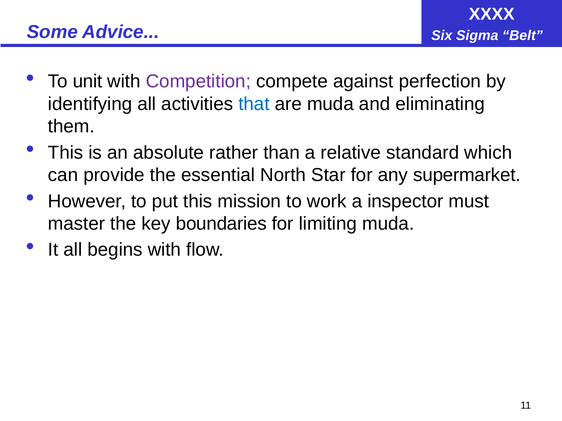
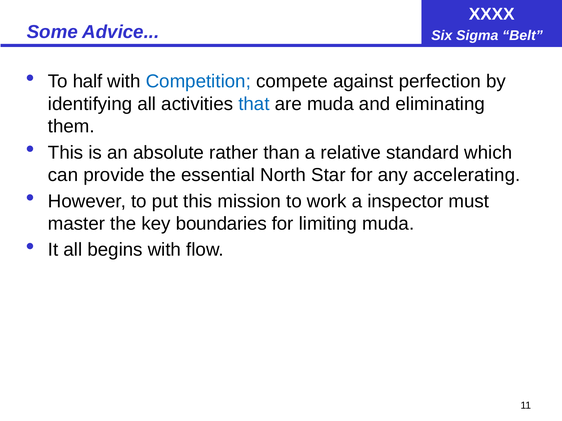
unit: unit -> half (88, 82)
Competition colour: purple -> blue (198, 82)
supermarket: supermarket -> accelerating (467, 175)
